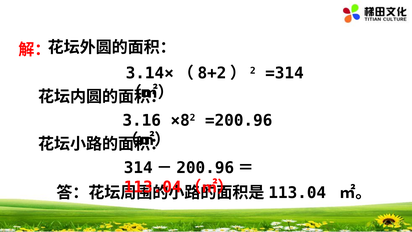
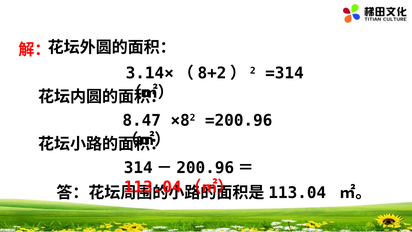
3.16: 3.16 -> 8.47 (142, 120)
